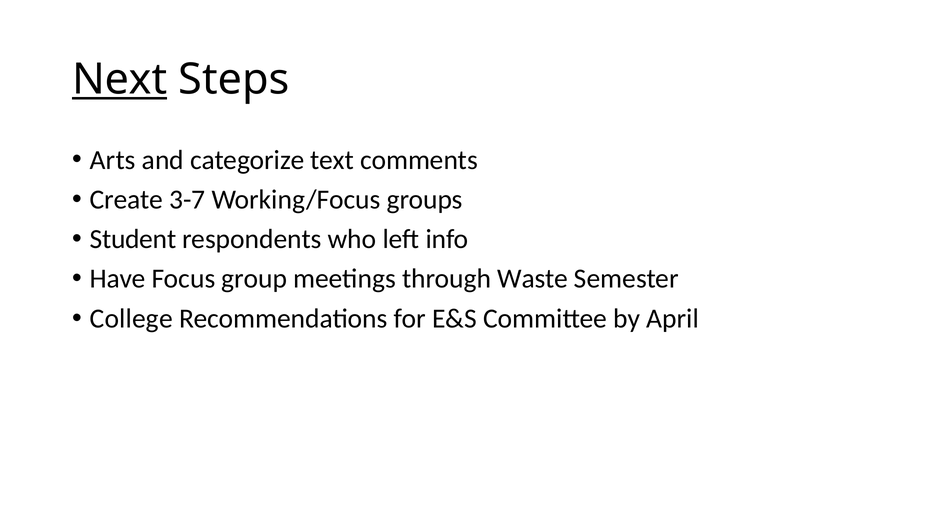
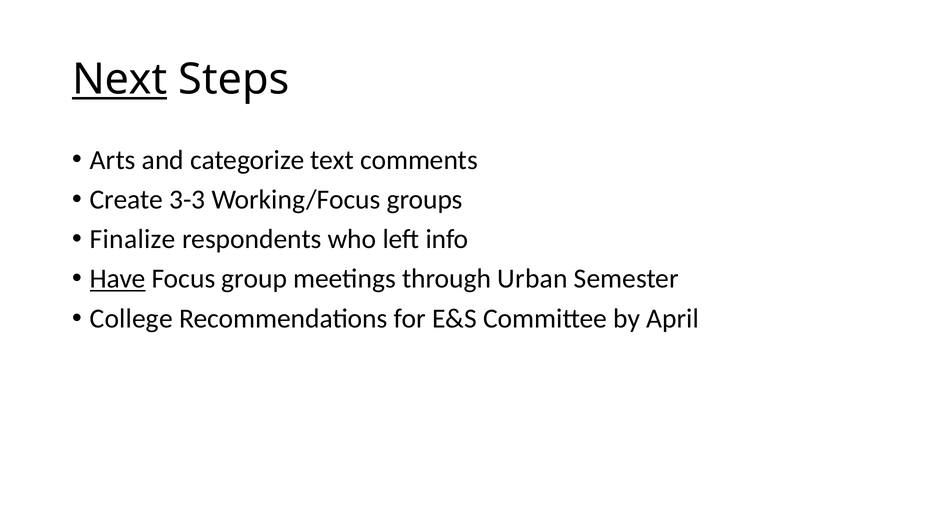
3-7: 3-7 -> 3-3 (187, 199)
Student: Student -> Finalize (133, 239)
Have underline: none -> present (118, 279)
Waste: Waste -> Urban (532, 279)
